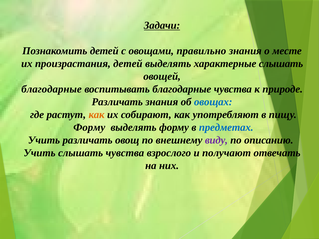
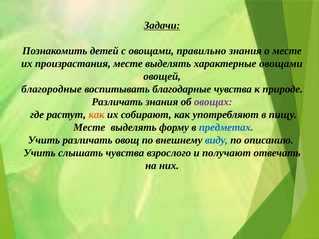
произрастания детей: детей -> месте (128, 64)
характерные слышать: слышать -> овощами (281, 64)
благодарные: благодарные -> благородные (52, 89)
овощах colour: blue -> purple (213, 102)
Форму: Форму -> Месте (89, 127)
виду colour: purple -> blue (216, 140)
